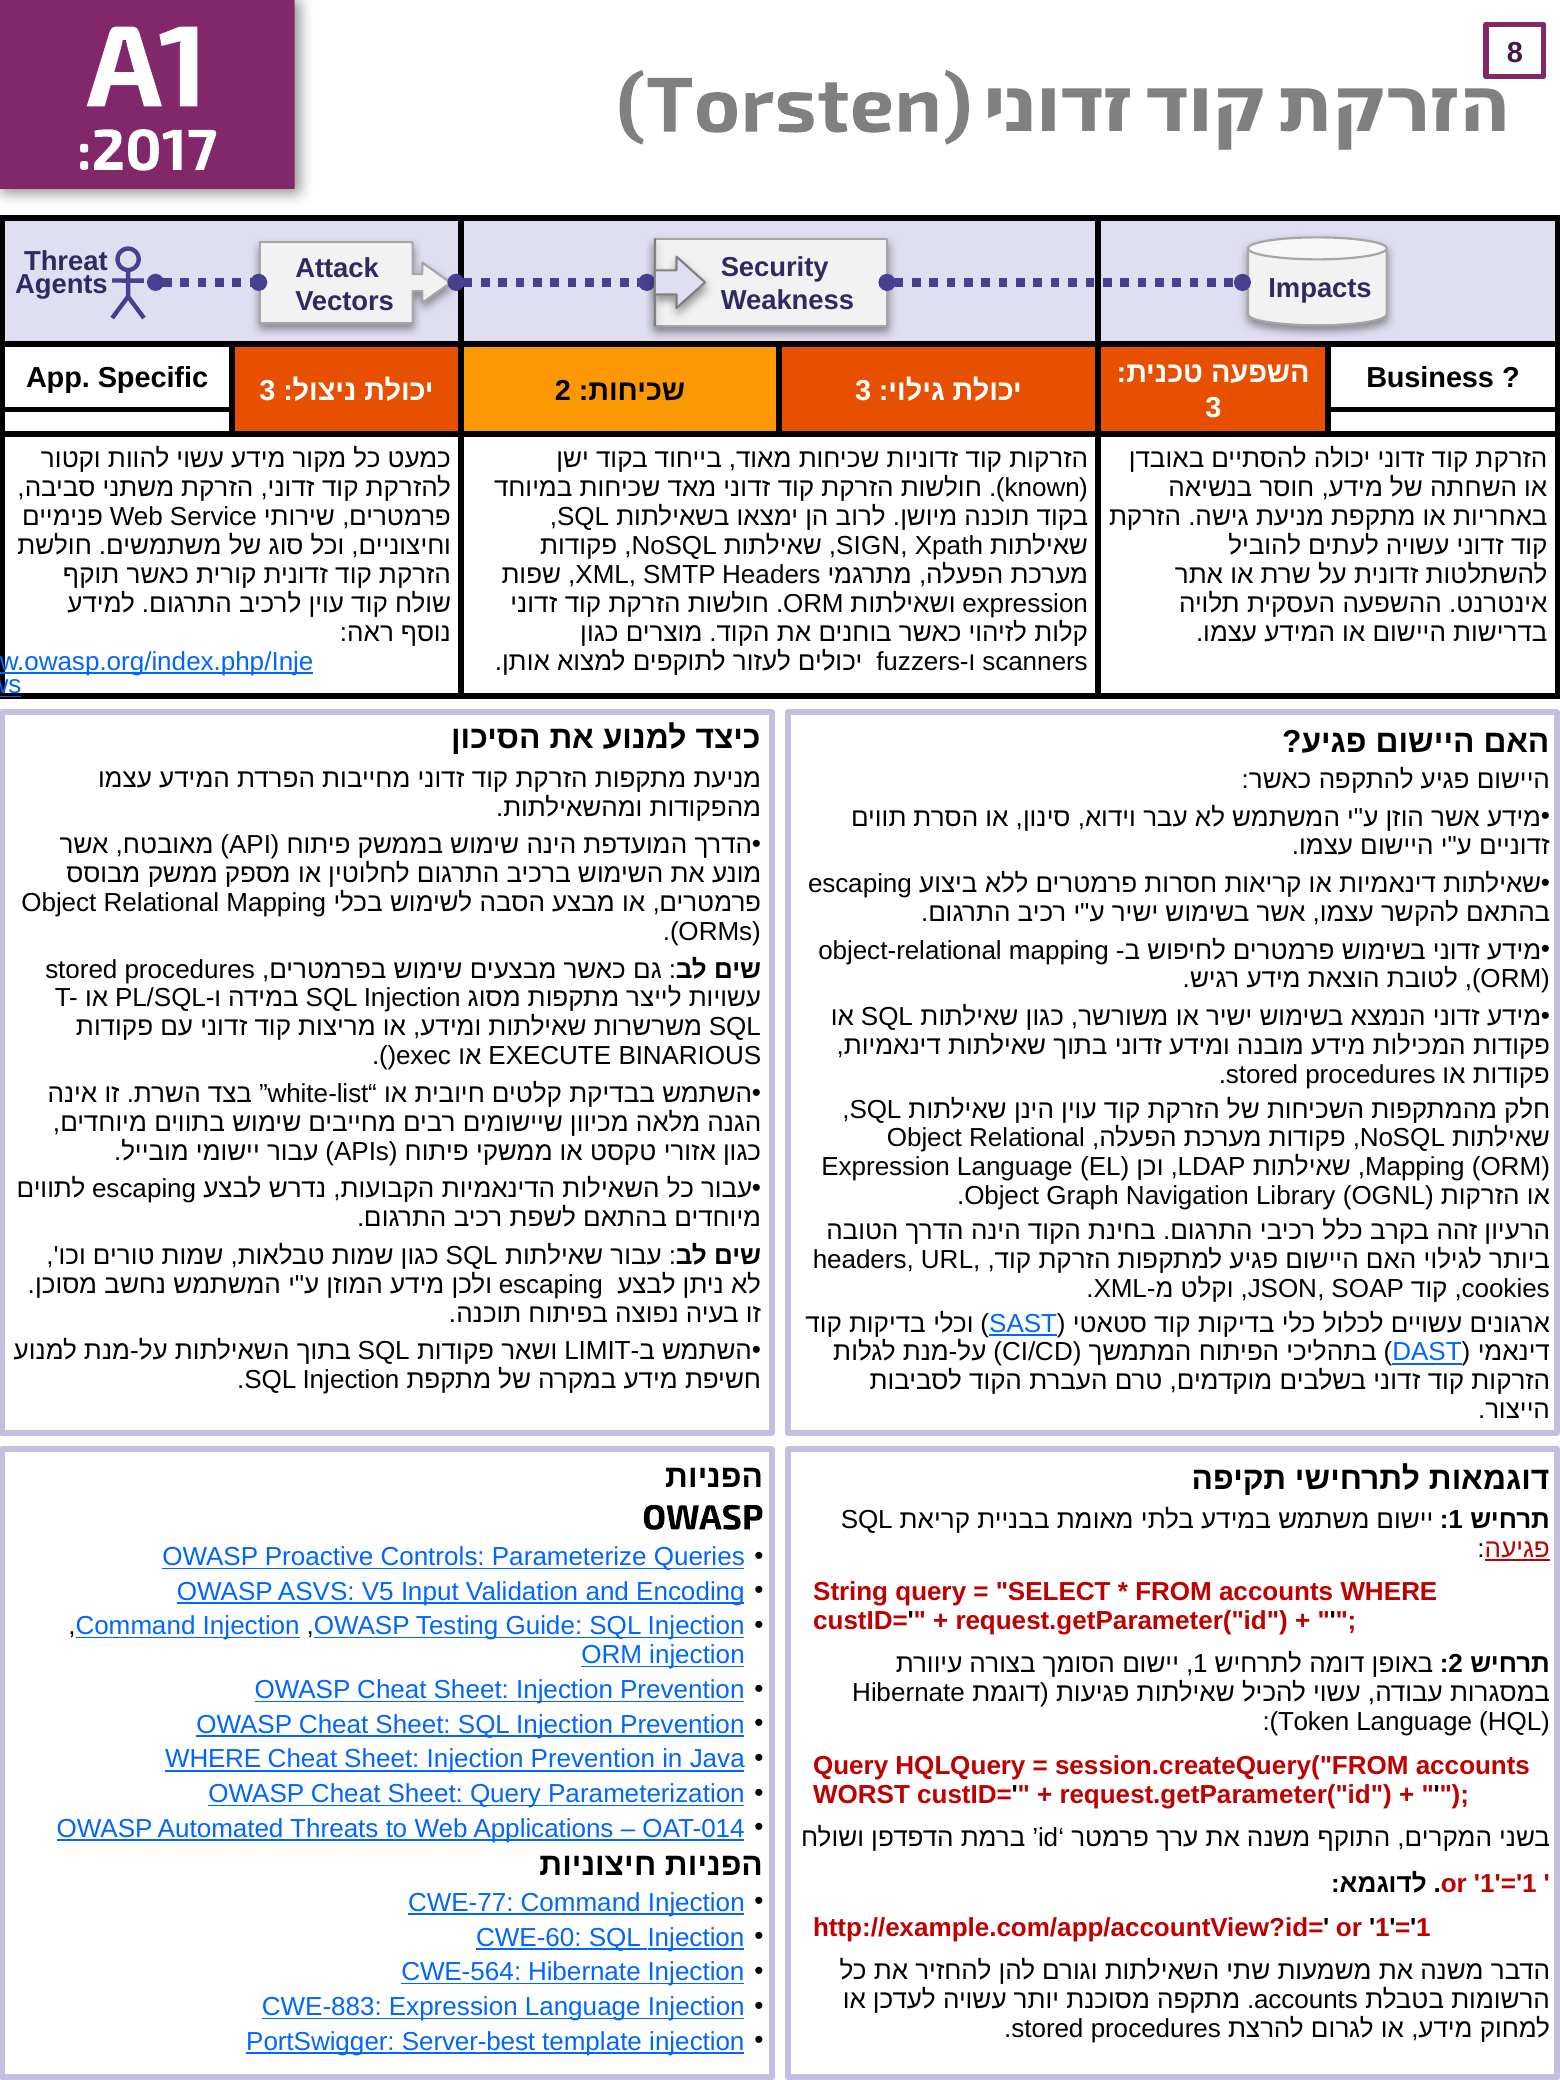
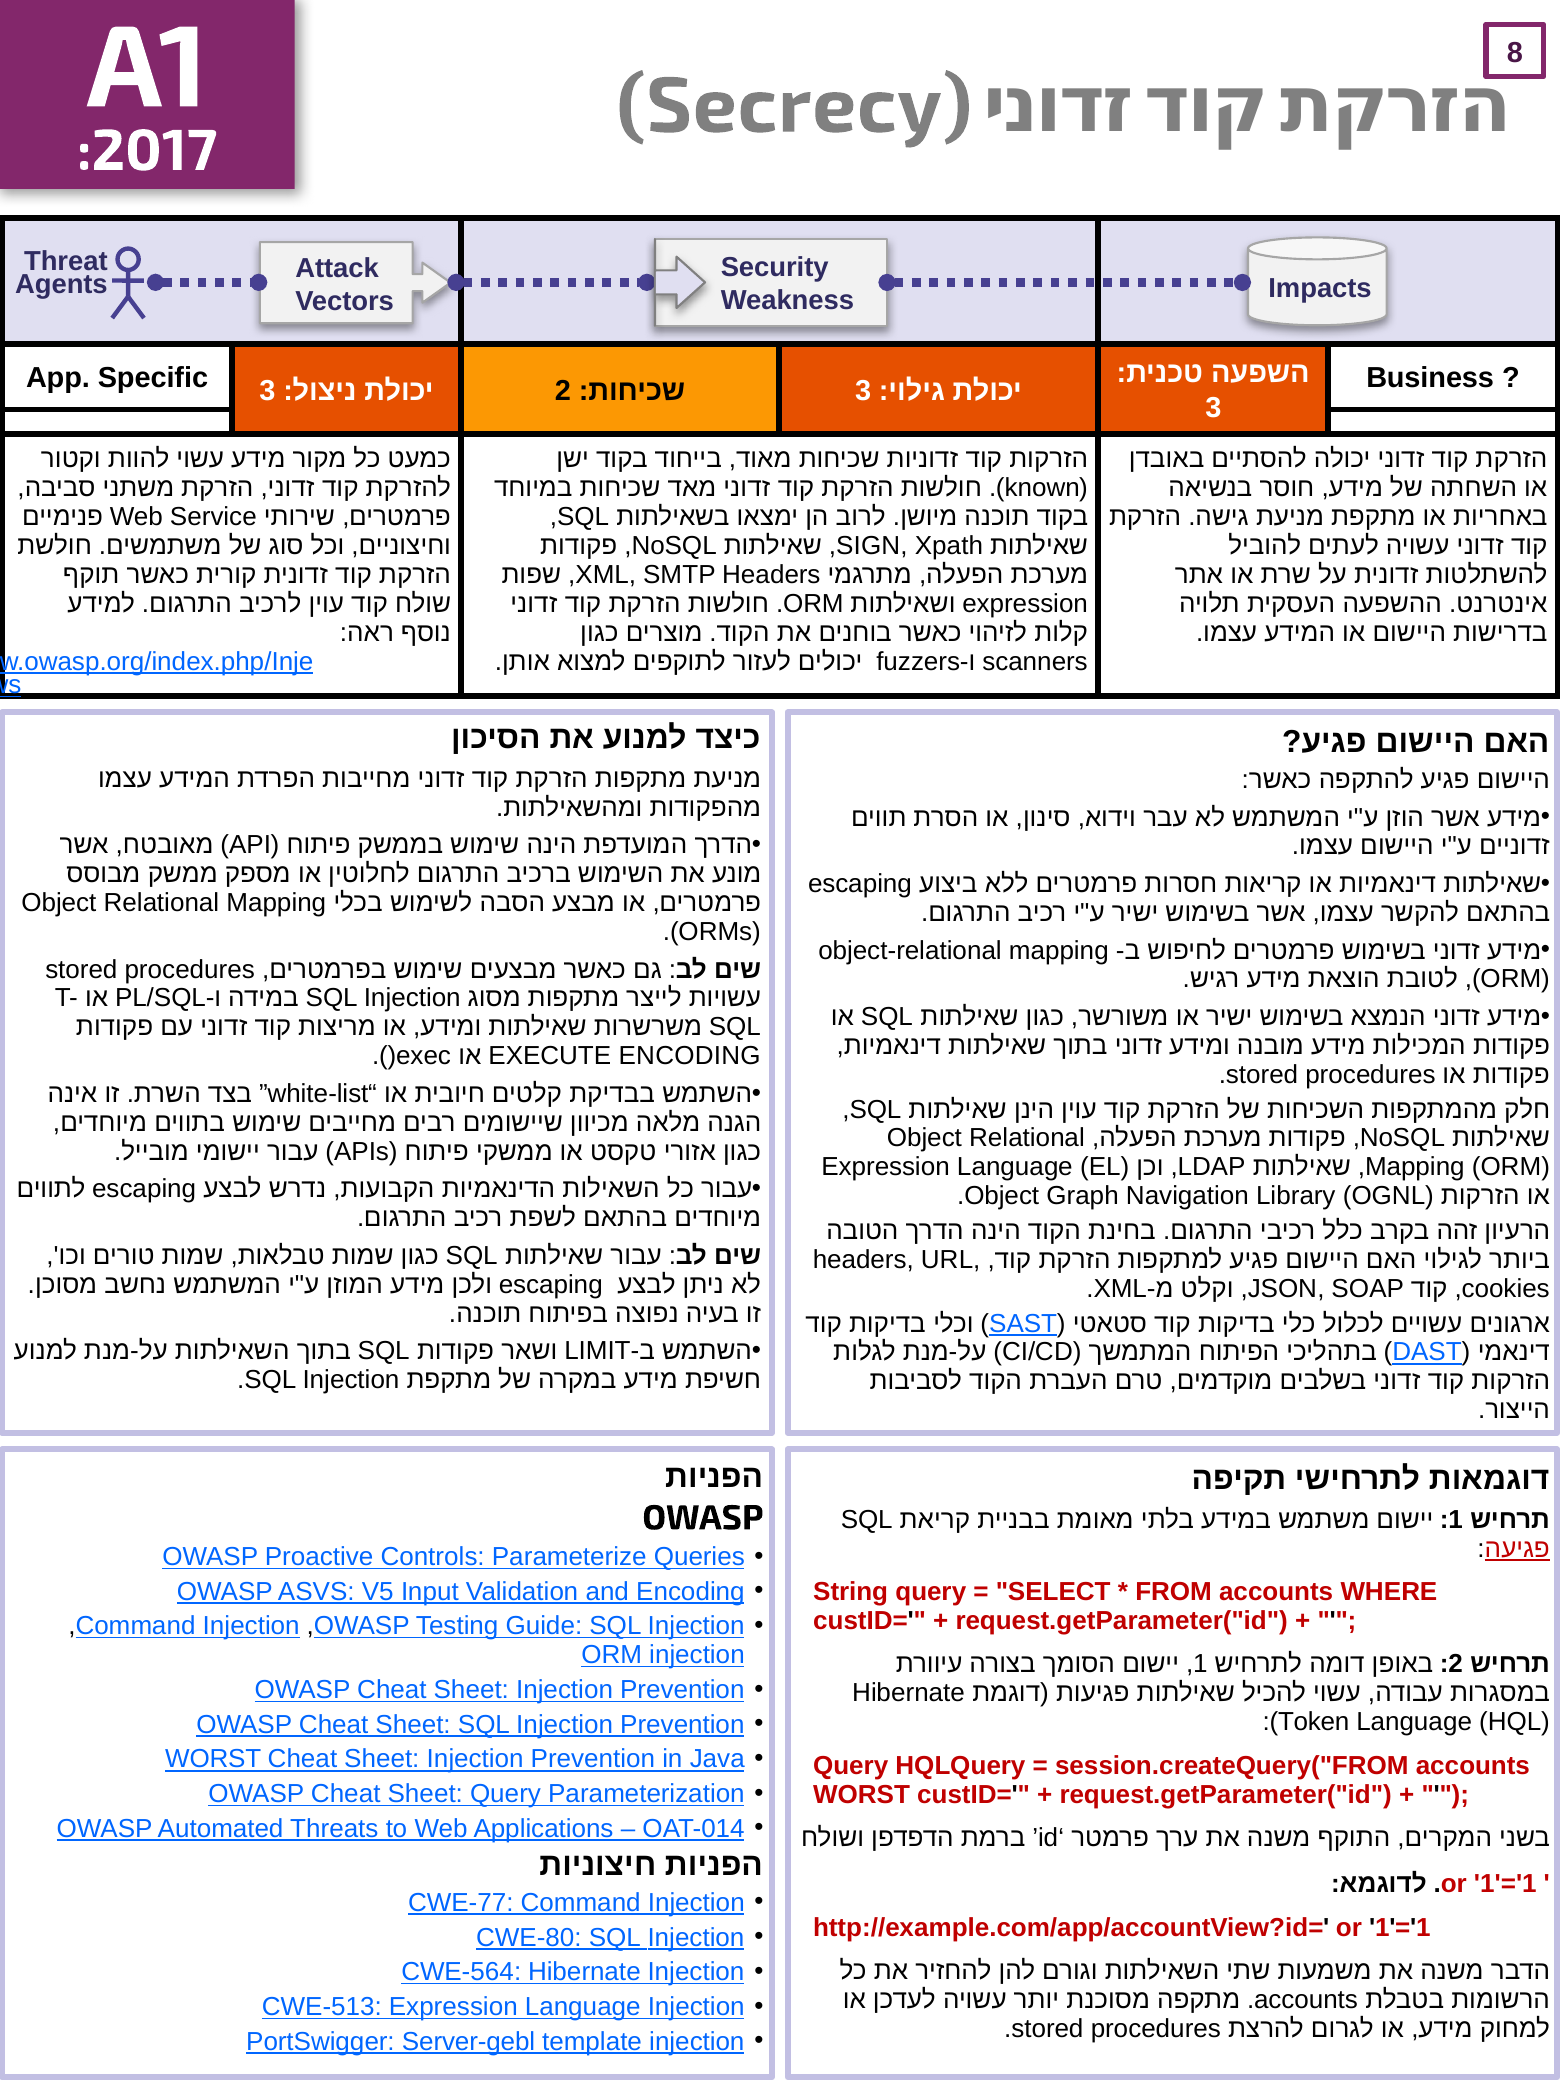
Torsten: Torsten -> Secrecy (794, 106)
EXECUTE BINARIOUS: BINARIOUS -> ENCODING (690, 1056)
WHERE: WHERE -> WORST (213, 1759)
CWE-60: CWE-60 -> CWE-80 (529, 1937)
CWE-883: CWE-883 -> CWE-513 (322, 2007)
Server-best: Server-best -> Server-gebl (469, 2042)
